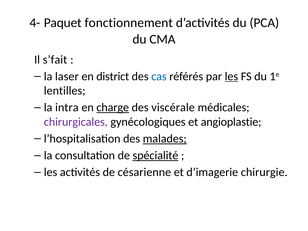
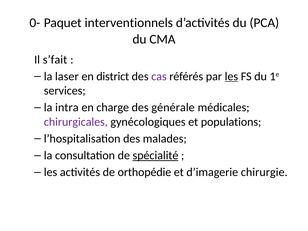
4-: 4- -> 0- (35, 23)
fonctionnement: fonctionnement -> interventionnels (129, 23)
cas colour: blue -> purple (159, 76)
lentilles: lentilles -> services (65, 91)
charge underline: present -> none (113, 108)
viscérale: viscérale -> générale (173, 108)
angioplastie: angioplastie -> populations (231, 122)
malades underline: present -> none (165, 139)
césarienne: césarienne -> orthopédie (144, 172)
